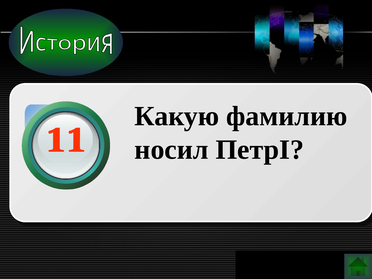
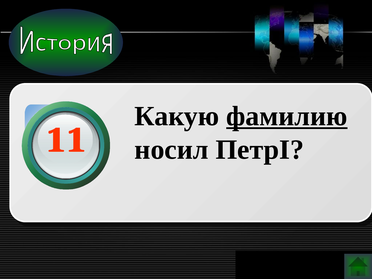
фамилию underline: none -> present (287, 116)
